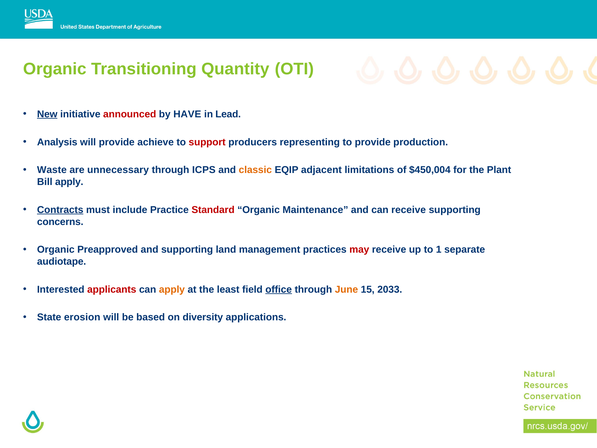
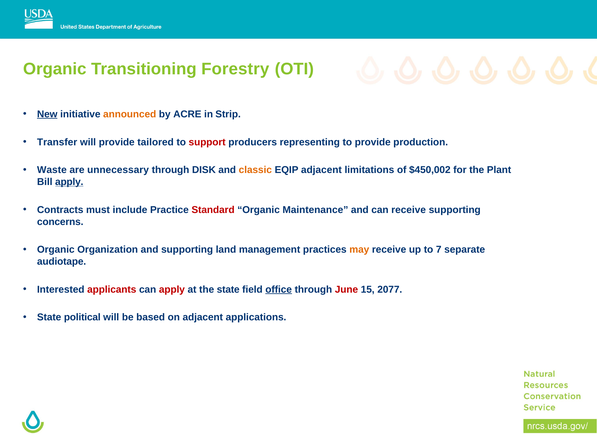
Quantity: Quantity -> Forestry (235, 69)
announced colour: red -> orange (130, 114)
HAVE: HAVE -> ACRE (187, 114)
Lead: Lead -> Strip (228, 114)
Analysis: Analysis -> Transfer (57, 142)
achieve: achieve -> tailored (156, 142)
ICPS: ICPS -> DISK (204, 170)
$450,004: $450,004 -> $450,002 (430, 170)
apply underline: none -> present (69, 182)
Contracts underline: present -> none (60, 210)
Preapproved: Preapproved -> Organization (108, 250)
may colour: red -> orange (359, 250)
1: 1 -> 7 (439, 250)
apply colour: orange -> red (172, 289)
the least: least -> state (228, 289)
June colour: orange -> red (346, 289)
2033: 2033 -> 2077 (390, 289)
erosion: erosion -> political (82, 317)
on diversity: diversity -> adjacent (203, 317)
